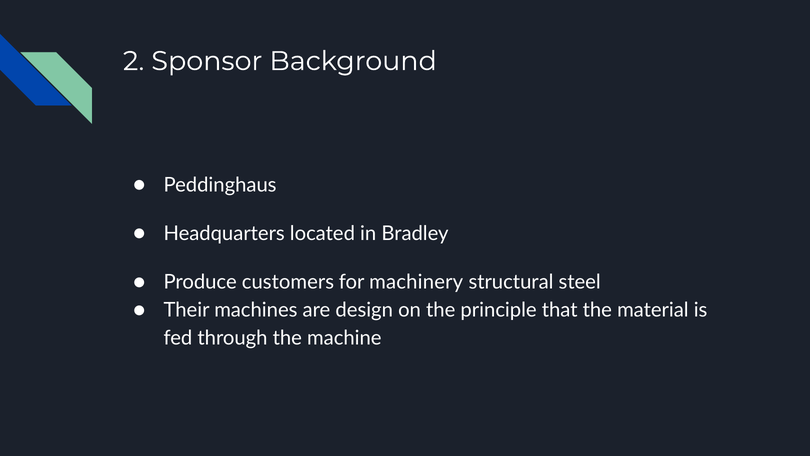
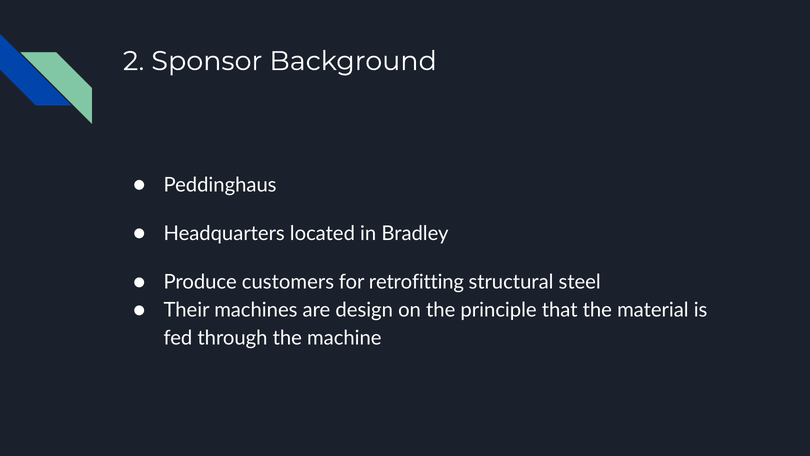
machinery: machinery -> retrofitting (416, 282)
